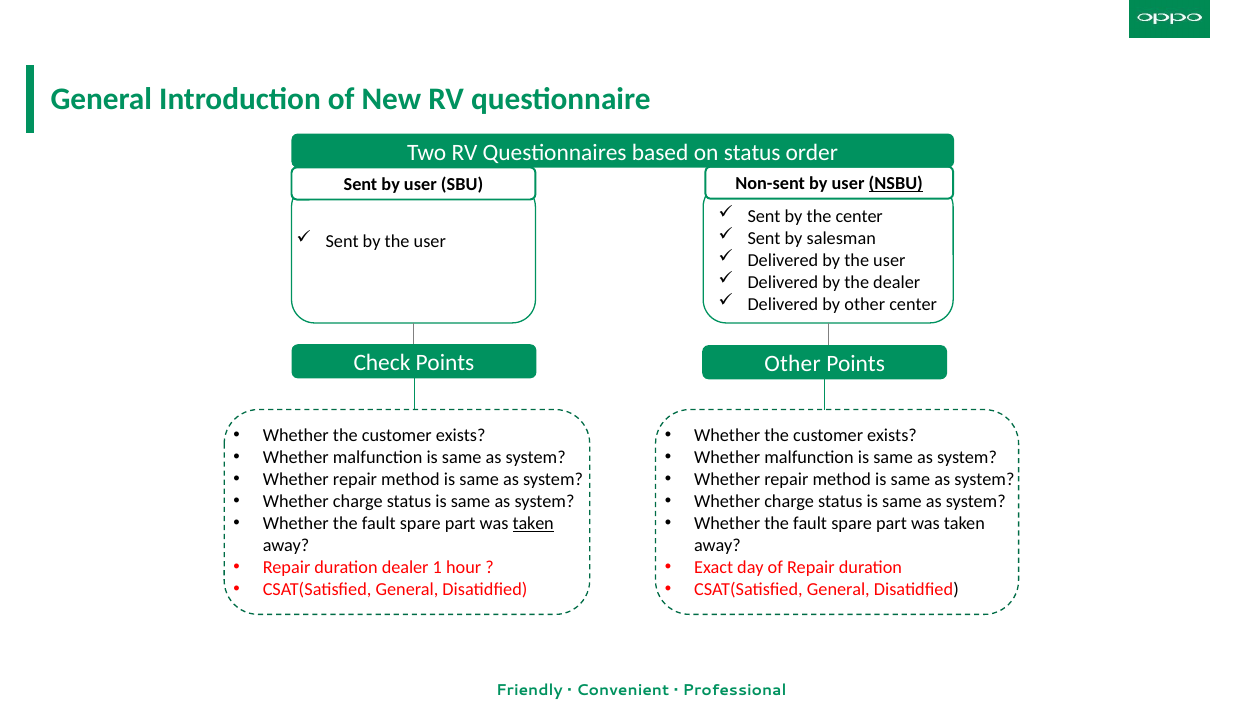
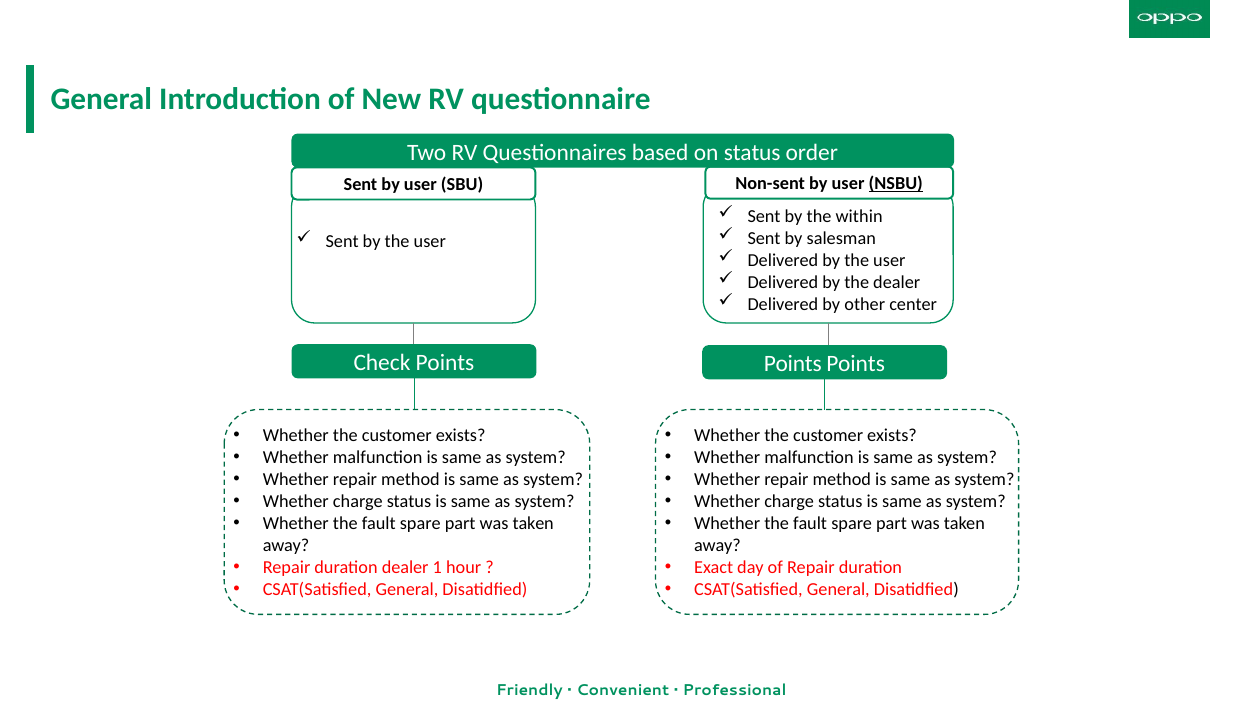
the center: center -> within (859, 216)
Check Points Other: Other -> Points (793, 364)
taken underline: present -> none (533, 523)
